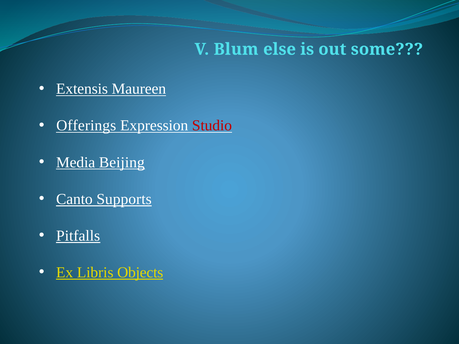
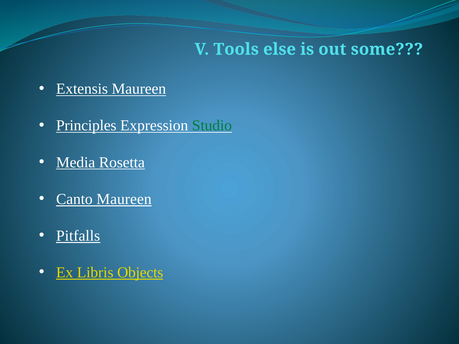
Blum: Blum -> Tools (236, 49)
Offerings: Offerings -> Principles (86, 126)
Studio colour: red -> green (212, 126)
Beijing: Beijing -> Rosetta (122, 162)
Canto Supports: Supports -> Maureen (124, 199)
